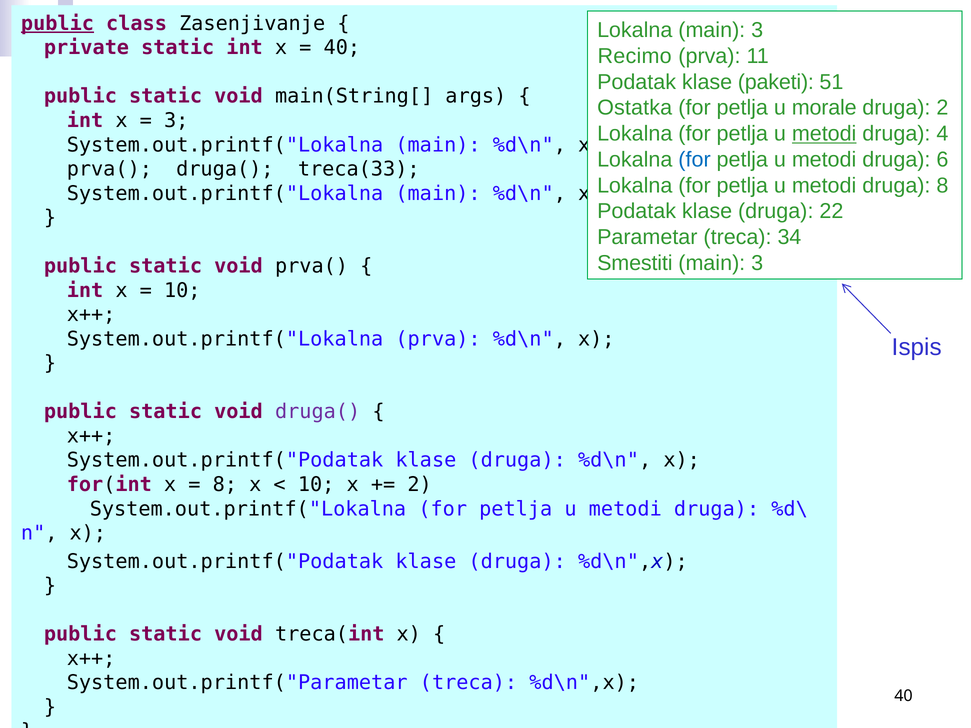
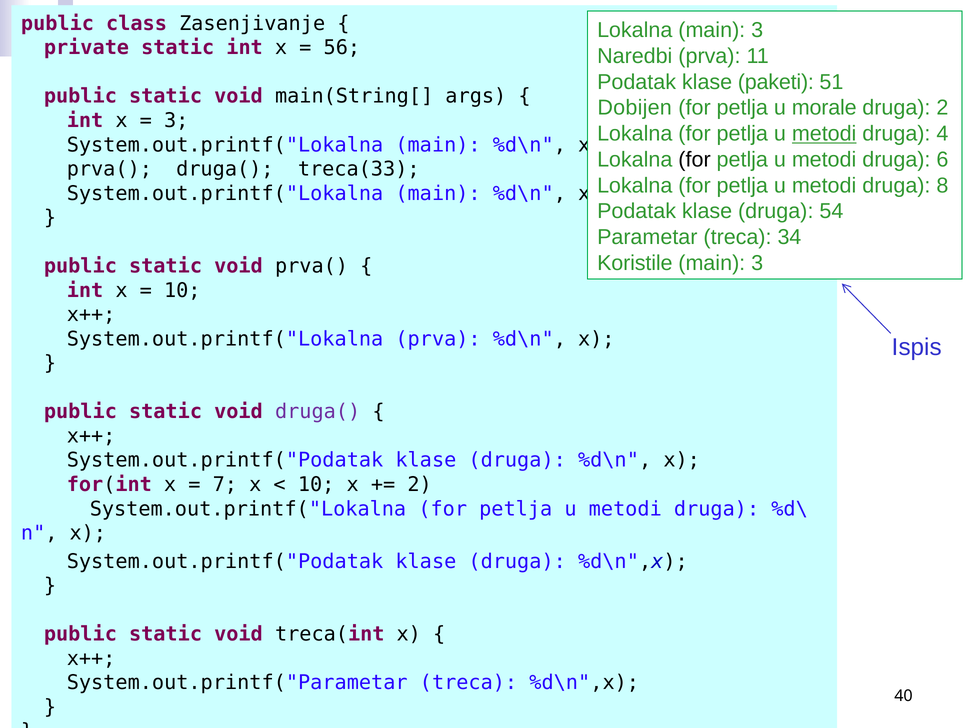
public underline: present -> none (57, 24)
40: 40 -> 56 (342, 48)
Recimo: Recimo -> Naredbi (635, 56)
Ostatka: Ostatka -> Dobijen (635, 108)
for colour: blue -> black (695, 160)
22: 22 -> 54 (831, 211)
Smestiti: Smestiti -> Koristile (635, 263)
8: 8 -> 7 (225, 485)
